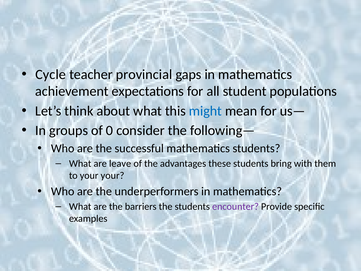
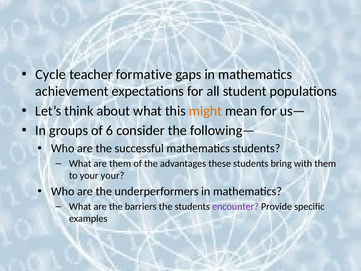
provincial: provincial -> formative (144, 74)
might colour: blue -> orange (205, 111)
0: 0 -> 6 (110, 130)
are leave: leave -> them (120, 163)
